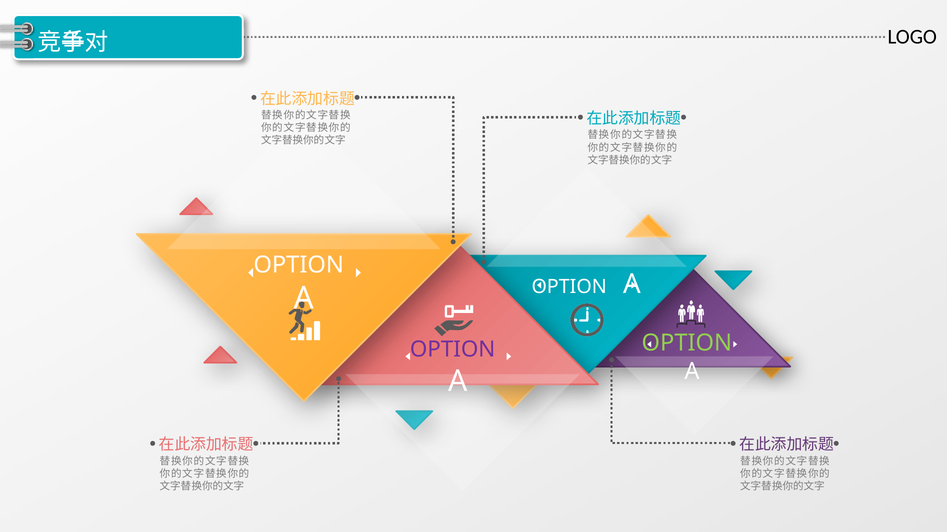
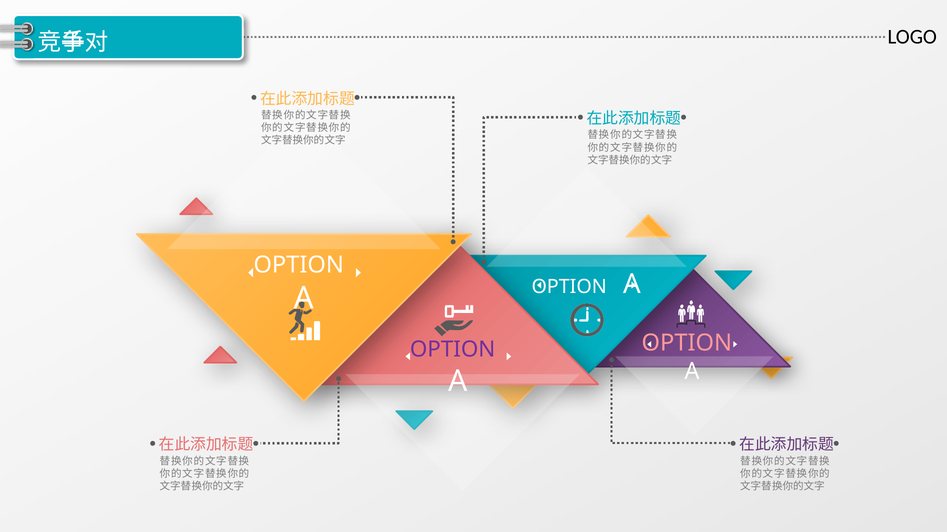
OPTION colour: light green -> pink (687, 343)
